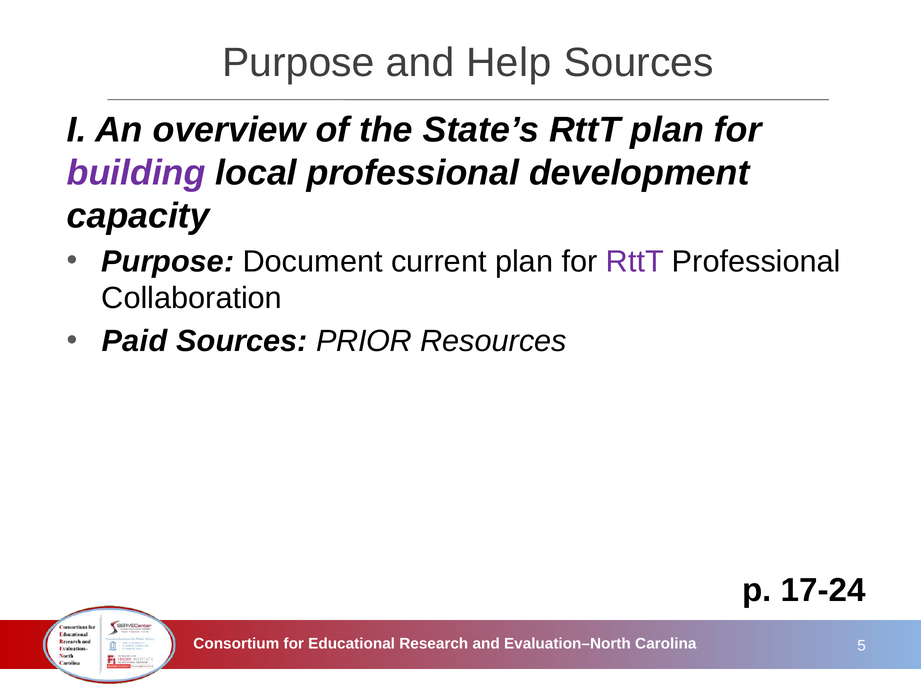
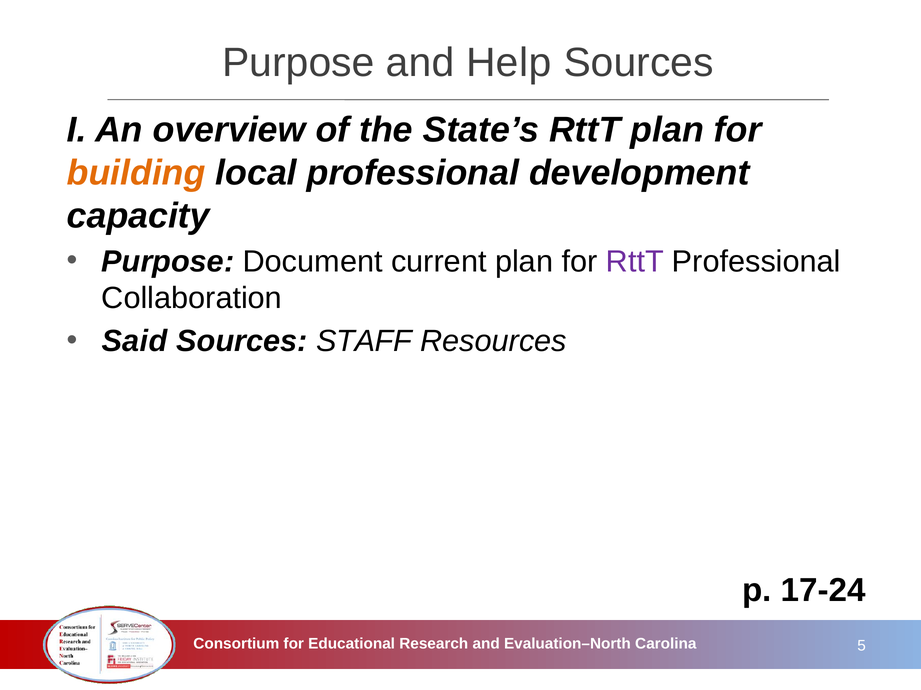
building colour: purple -> orange (136, 173)
Paid: Paid -> Said (134, 342)
PRIOR: PRIOR -> STAFF (364, 342)
